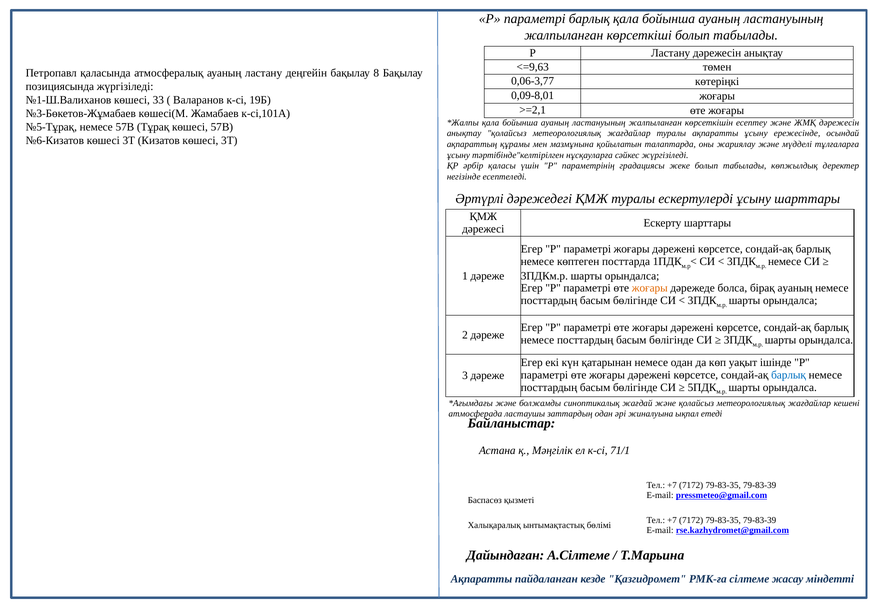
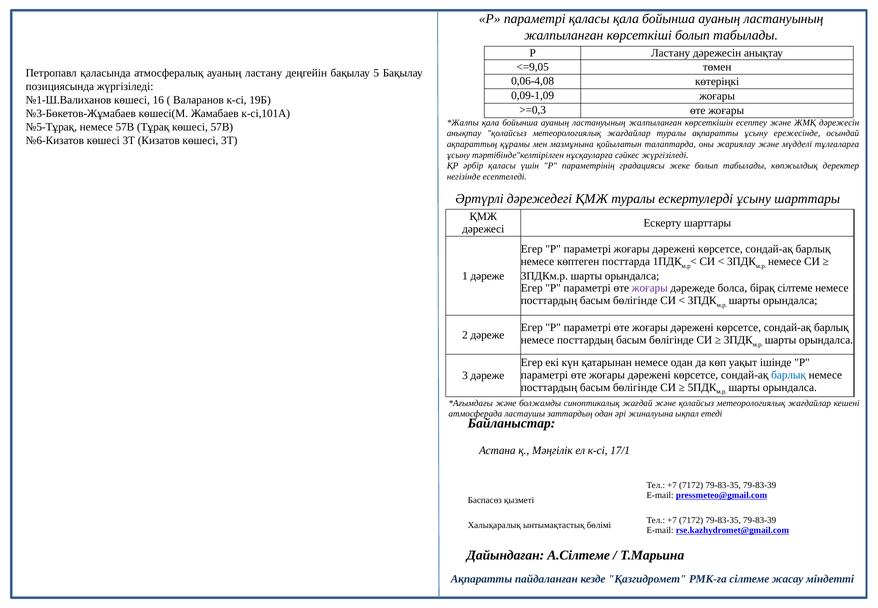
параметрі барлық: барлық -> қаласы (589, 19)
<=9,63: <=9,63 -> <=9,05 (533, 67)
8: 8 -> 5 (376, 73)
0,06-3,77: 0,06-3,77 -> 0,06-4,08 (533, 81)
0,09-8,01: 0,09-8,01 -> 0,09-1,09 (533, 96)
33: 33 -> 16 (158, 100)
>=2,1: >=2,1 -> >=0,3 (533, 110)
жоғары colour: orange -> purple (650, 288)
бірақ ауаның: ауаның -> сілтеме (795, 288)
71/1: 71/1 -> 17/1 (620, 450)
